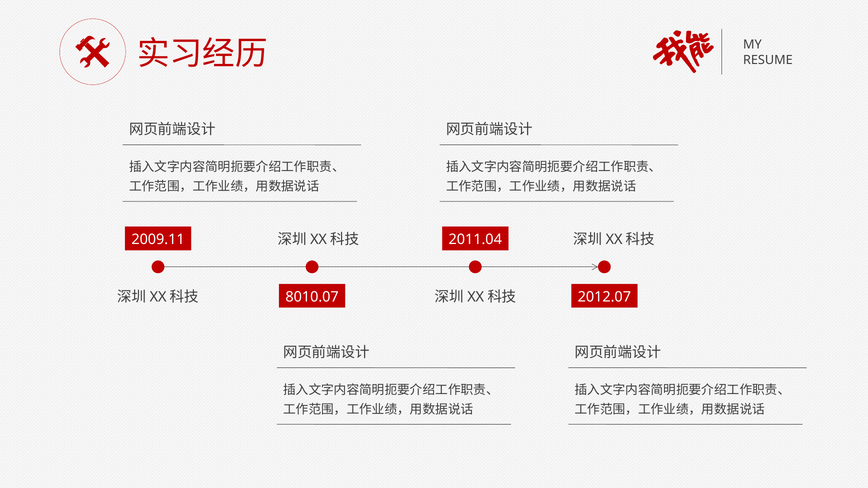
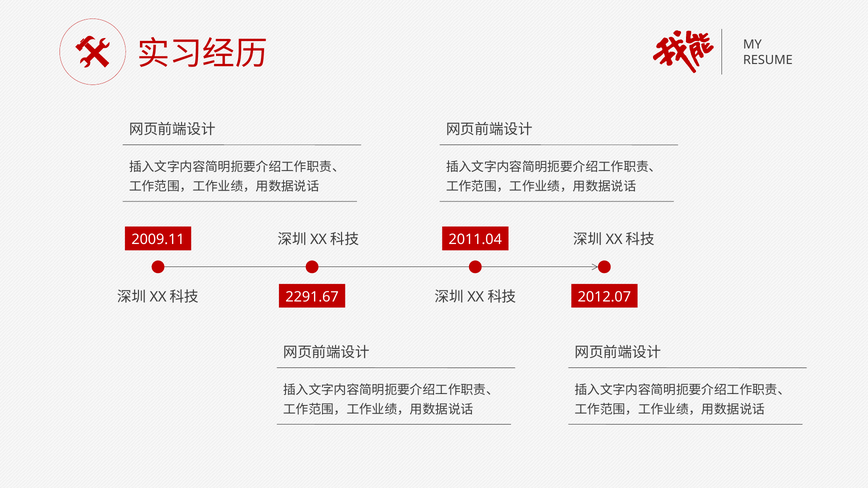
8010.07: 8010.07 -> 2291.67 (312, 297)
